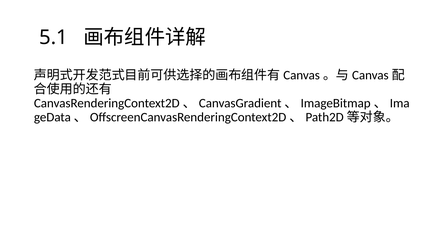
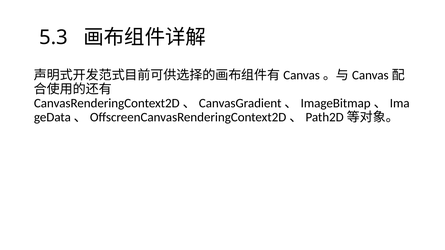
5.1: 5.1 -> 5.3 (54, 37)
